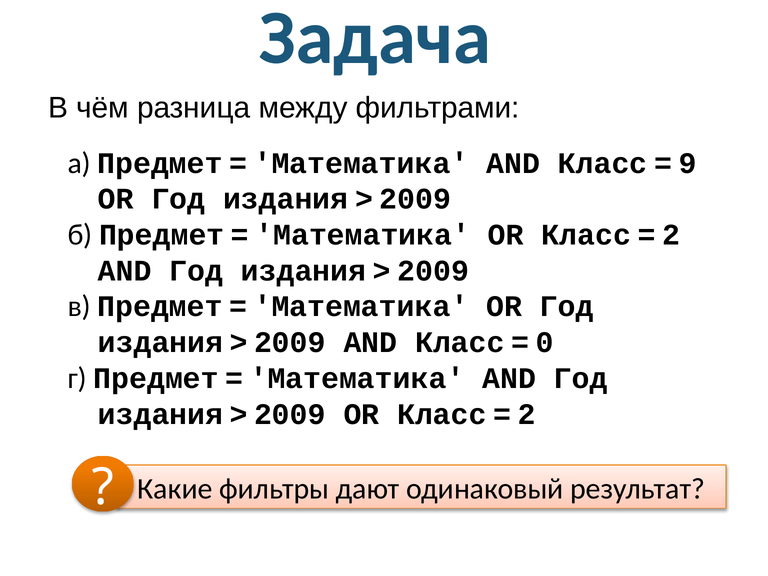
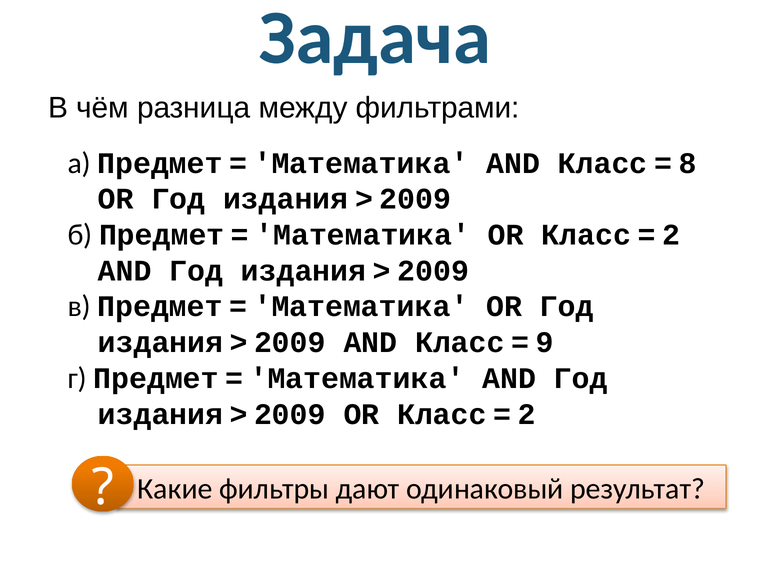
9: 9 -> 8 (688, 163)
0: 0 -> 9 (545, 342)
